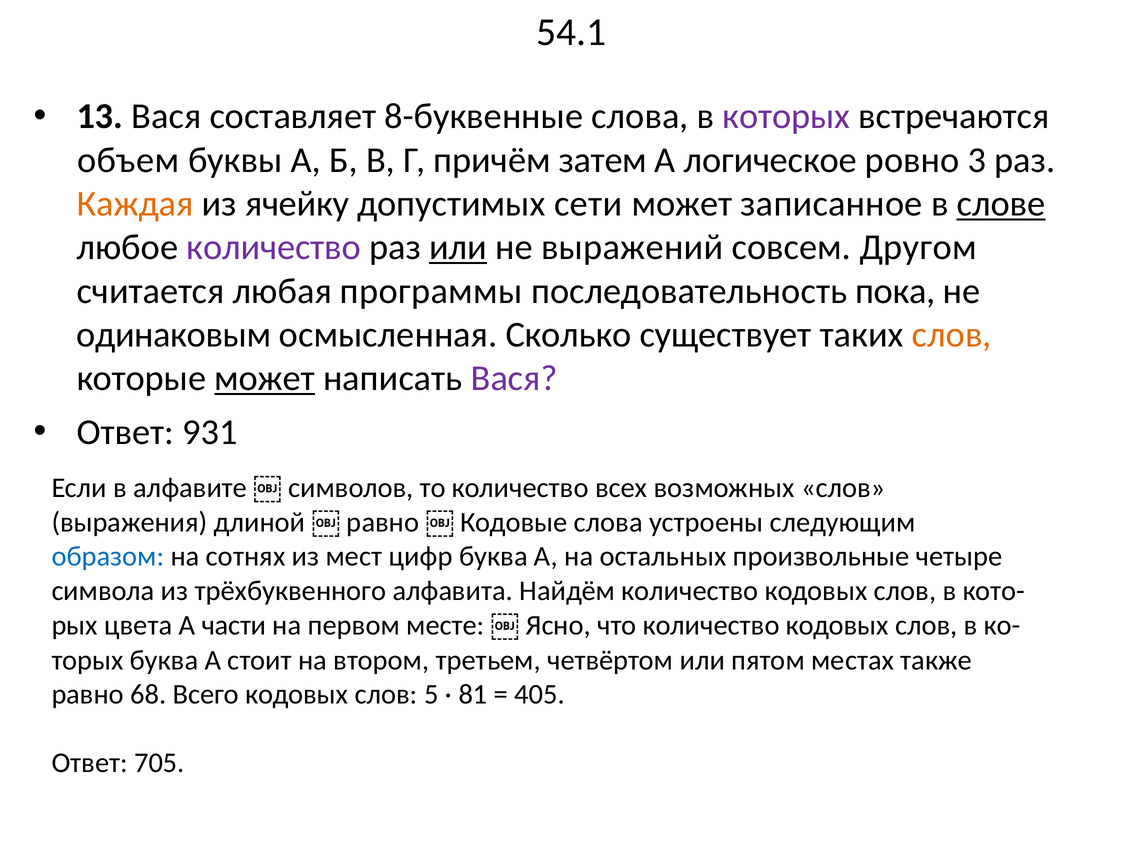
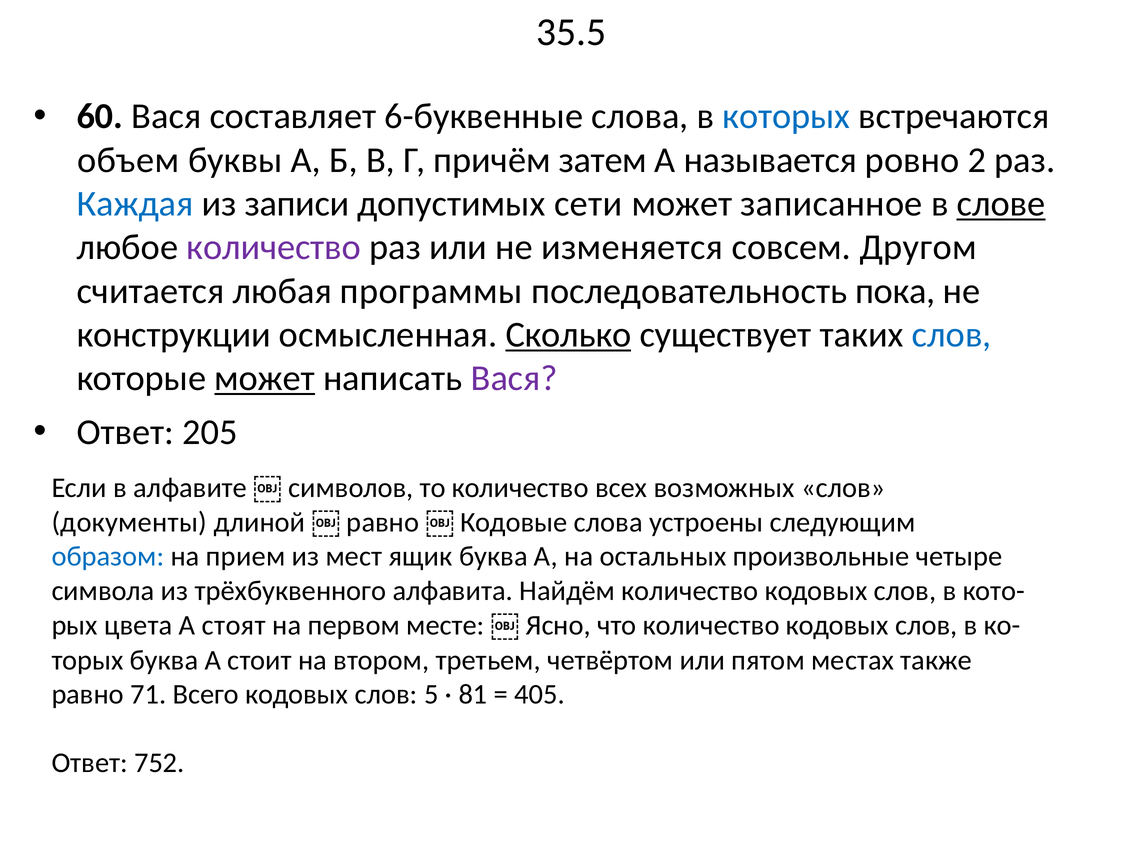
54.1: 54.1 -> 35.5 (571, 32)
13: 13 -> 60 (100, 116)
8-буквенные: 8-буквенные -> 6-буквенные (484, 116)
которых colour: purple -> blue (786, 116)
логическое: логическое -> называется (770, 160)
3: 3 -> 2 (977, 160)
Каждая colour: orange -> blue (135, 204)
ячейку: ячейку -> записи (297, 204)
или underline: present -> none (458, 247)
выражений: выражений -> изменяется (632, 247)
одинаковым: одинаковым -> конструкции (174, 335)
Сколько underline: none -> present (569, 335)
слов colour: orange -> blue (952, 335)
931: 931 -> 205 (210, 432)
выражения: выражения -> документы (129, 522)
сотнях: сотнях -> прием (246, 556)
цифр: цифр -> ящик (421, 556)
части: части -> стоят (234, 625)
68: 68 -> 71 (148, 694)
705: 705 -> 752 (159, 763)
